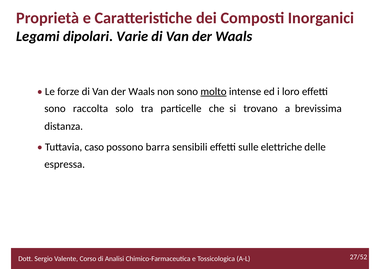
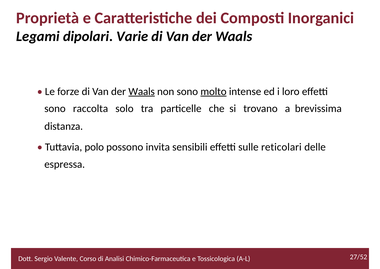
Waals underline: none -> present (142, 91)
caso: caso -> polo (94, 147)
barra: barra -> invita (158, 147)
elettriche: elettriche -> reticolari (281, 147)
